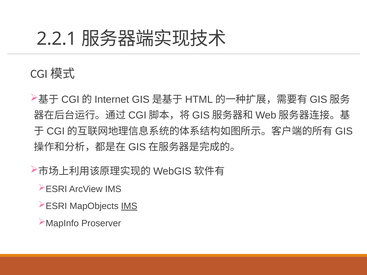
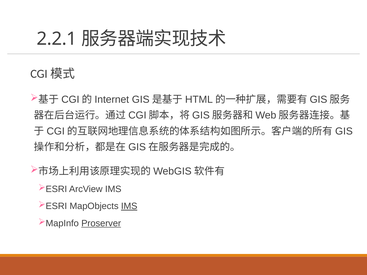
Proserver underline: none -> present (101, 224)
